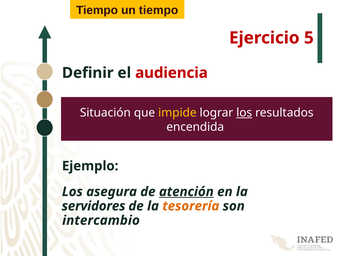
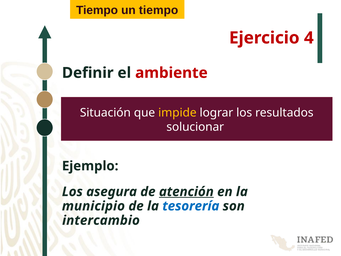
5: 5 -> 4 (309, 38)
audiencia: audiencia -> ambiente (171, 73)
los underline: present -> none (244, 113)
encendida: encendida -> solucionar (195, 127)
servidores: servidores -> municipio (93, 206)
tesorería colour: orange -> blue (191, 206)
